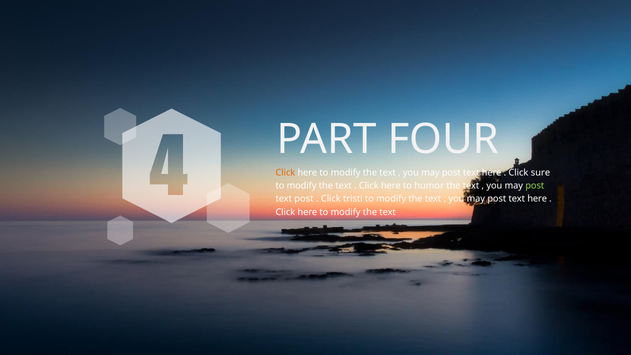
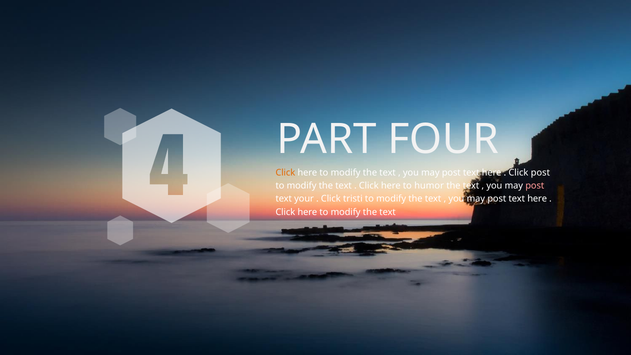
Click sure: sure -> post (540, 172)
post colour: light green -> pink (535, 186)
text post: post -> your (304, 199)
